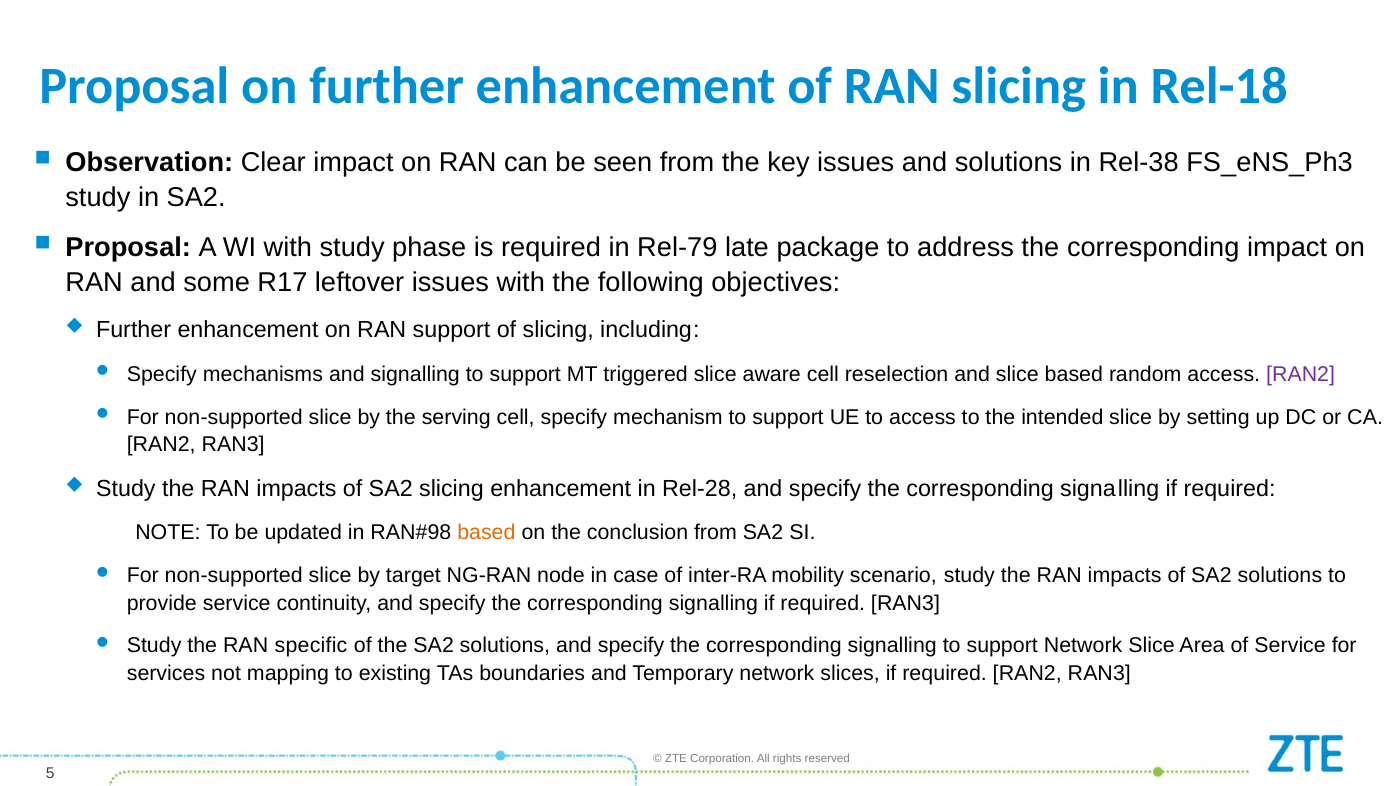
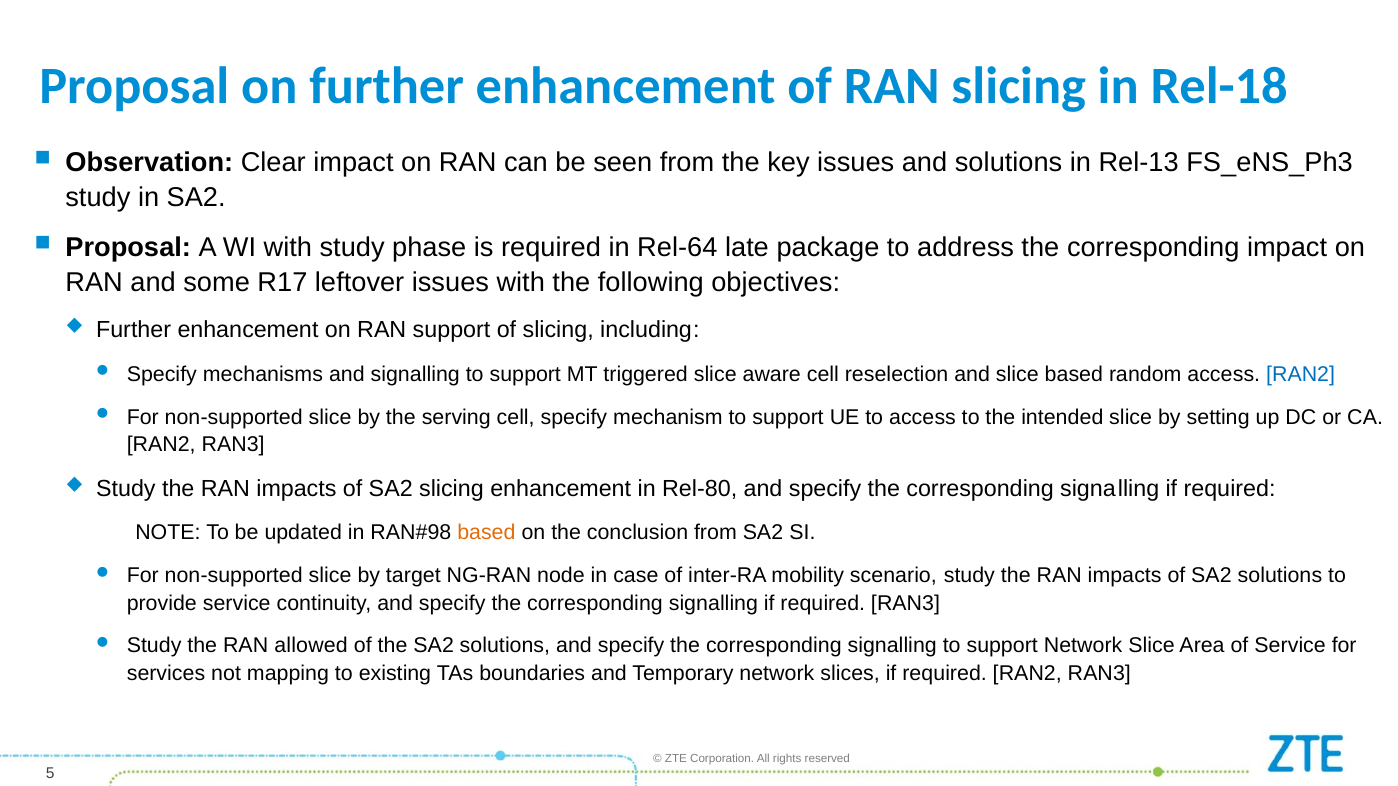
Rel-38: Rel-38 -> Rel-13 (1139, 163)
Rel-79: Rel-79 -> Rel-64 (677, 248)
RAN2 colour: purple -> blue (1301, 374)
Rel-28: Rel-28 -> Rel-80 (700, 489)
specific: specific -> allowed (311, 646)
